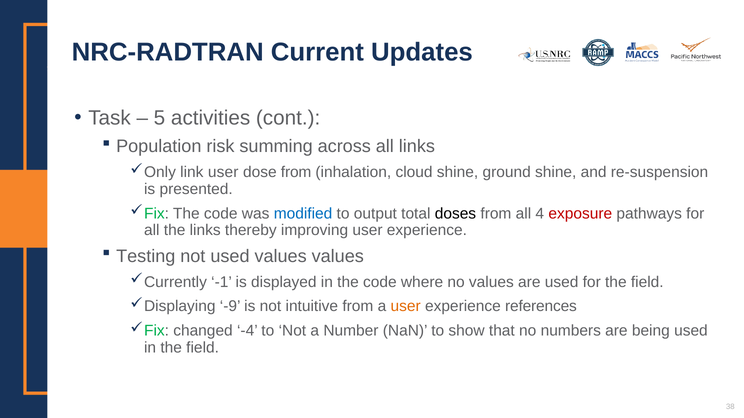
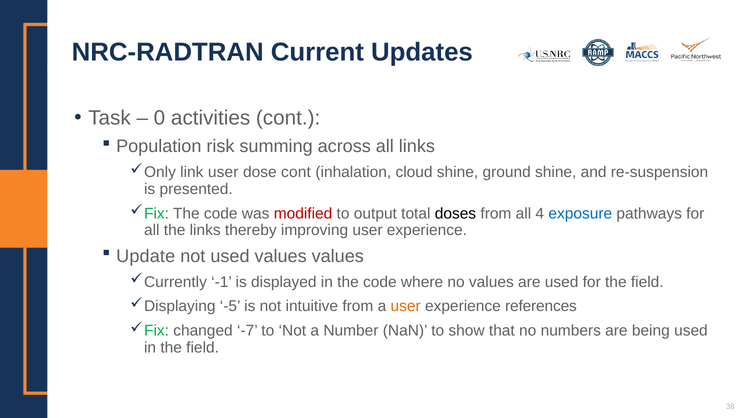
5: 5 -> 0 (159, 118)
dose from: from -> cont (296, 173)
modified colour: blue -> red (303, 214)
exposure colour: red -> blue (580, 214)
Testing: Testing -> Update (146, 256)
-9: -9 -> -5 (230, 307)
-4: -4 -> -7 (247, 331)
